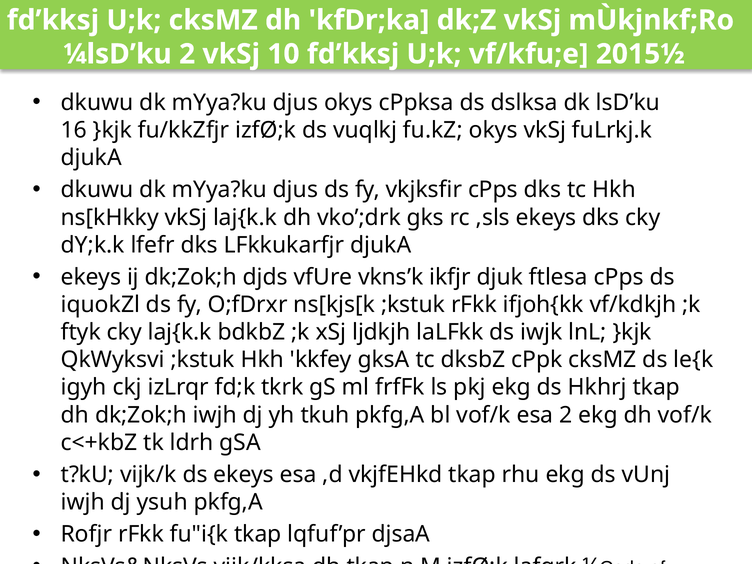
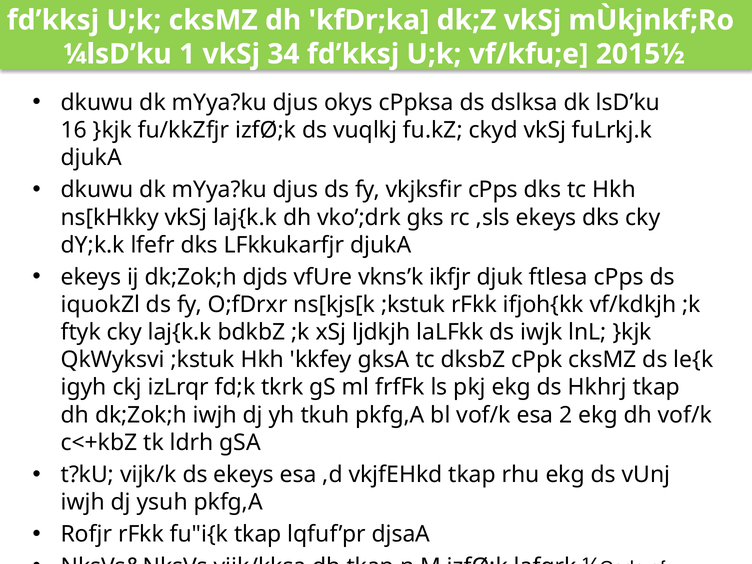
¼lsD’ku 2: 2 -> 1 (187, 54)
10: 10 -> 34 (283, 54)
fu.kZ okys: okys -> ckyd (493, 130)
